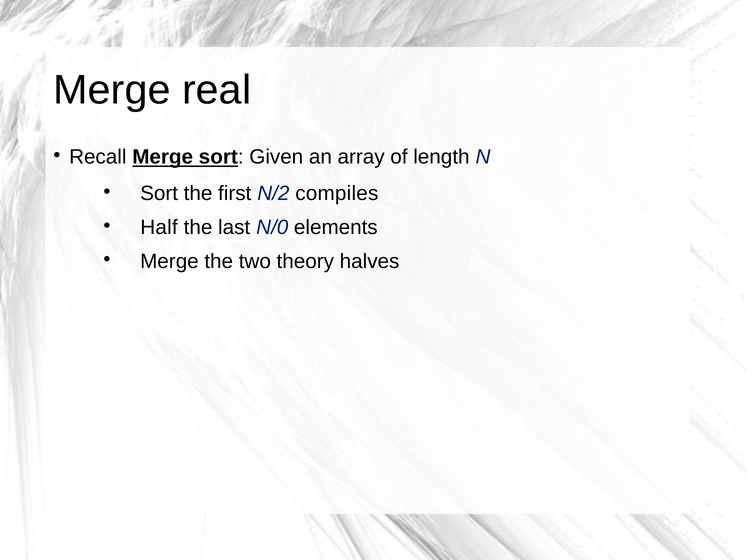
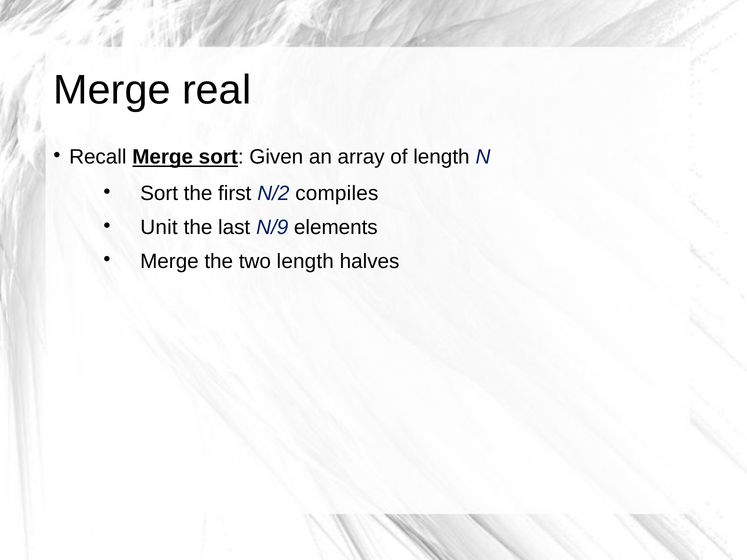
Half: Half -> Unit (159, 227)
N/0: N/0 -> N/9 (272, 227)
two theory: theory -> length (305, 261)
